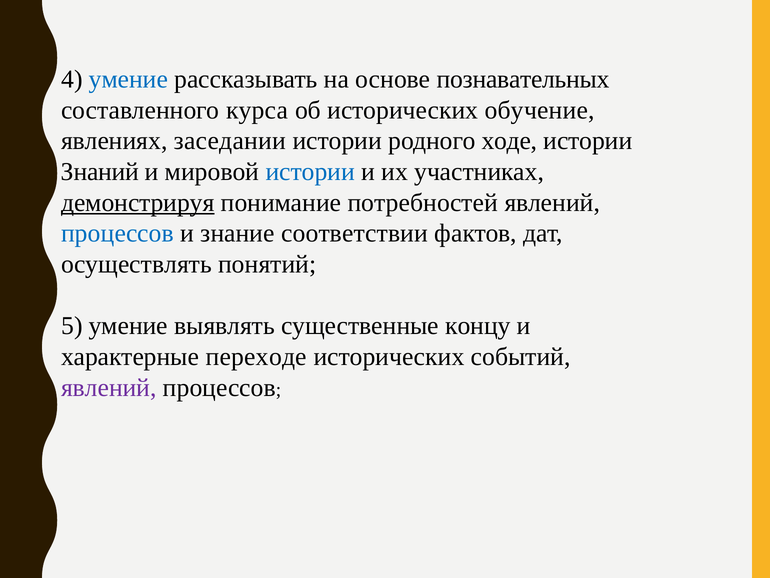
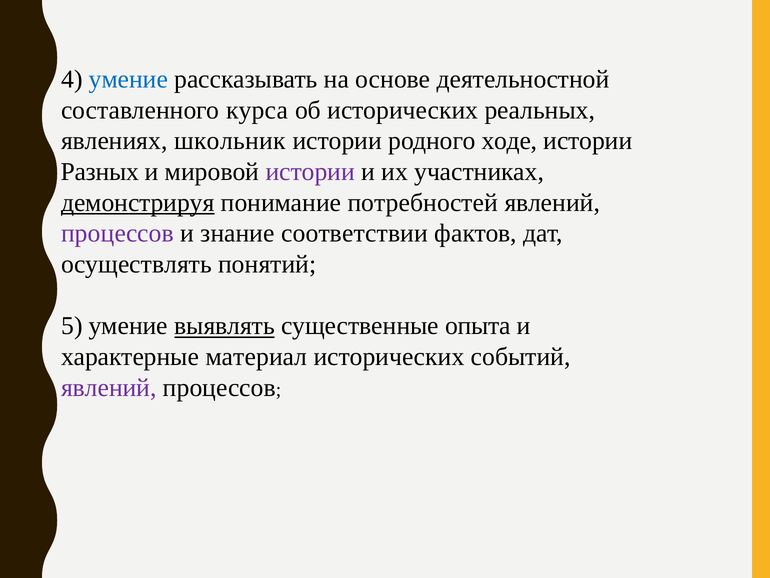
познавательных: познавательных -> деятельностной (523, 79)
обучение: обучение -> реальных (540, 110)
заседании: заседании -> школьник (230, 141)
Знаний: Знаний -> Разных (100, 172)
истории colour: blue -> purple (310, 172)
процессов colour: blue -> purple (118, 233)
выявлять underline: none -> present (225, 326)
концу: концу -> опыта (478, 326)
переходе: переходе -> материал (256, 356)
